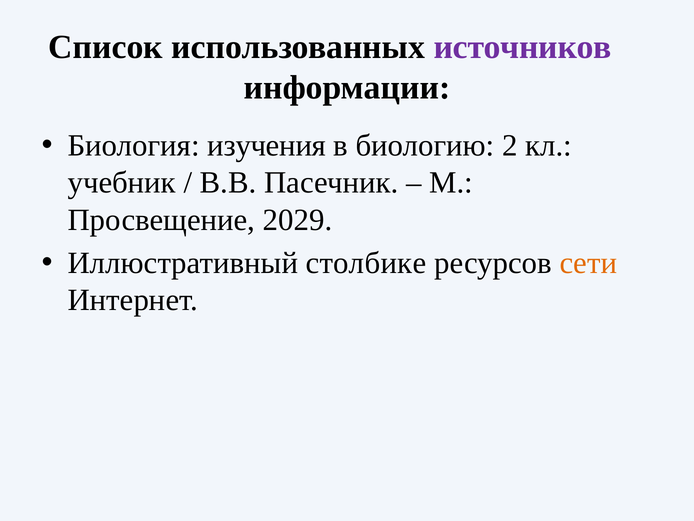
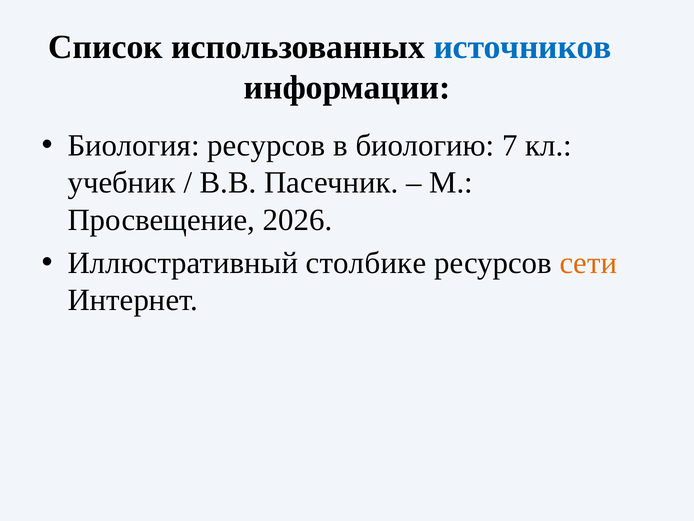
источников colour: purple -> blue (523, 47)
Биология изучения: изучения -> ресурсов (266, 146)
2: 2 -> 7 (510, 146)
2029: 2029 -> 2026 (298, 220)
